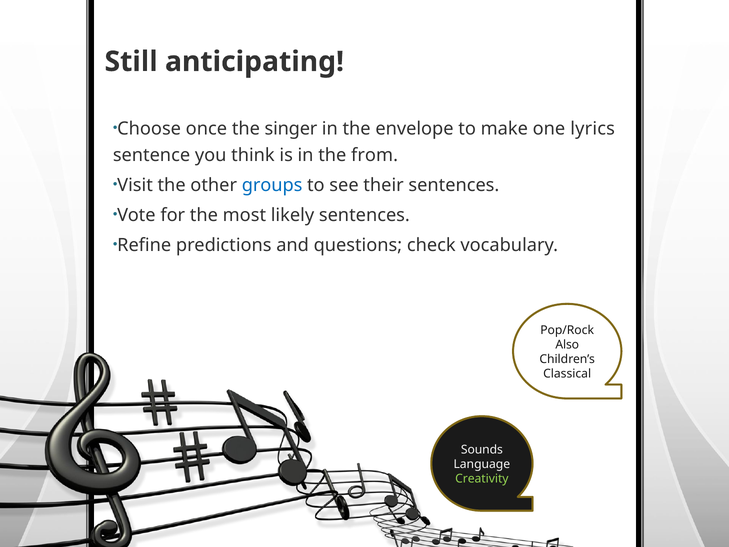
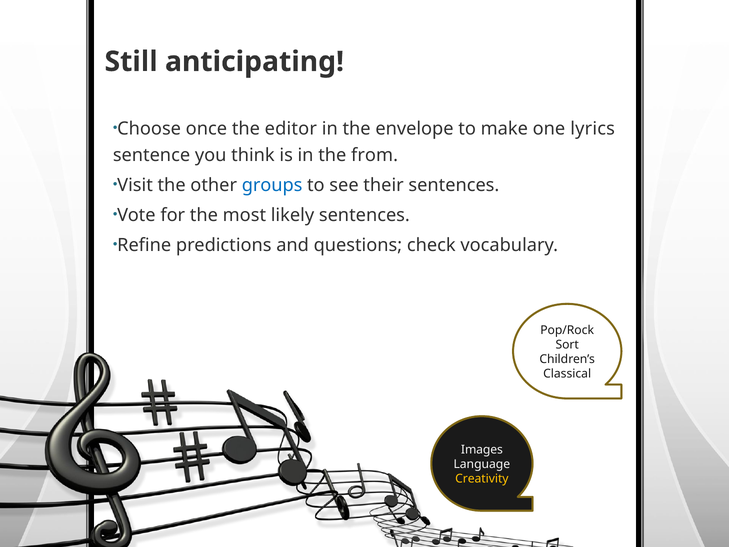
singer: singer -> editor (291, 129)
Also: Also -> Sort (567, 345)
Sounds: Sounds -> Images (482, 449)
Creativity colour: light green -> yellow (482, 479)
